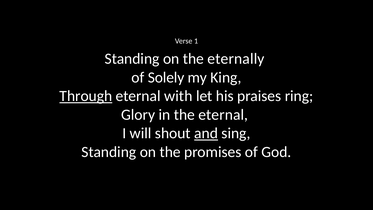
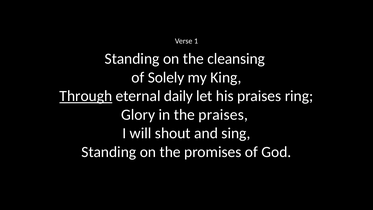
eternally: eternally -> cleansing (236, 59)
with: with -> daily (178, 96)
the eternal: eternal -> praises (223, 115)
and underline: present -> none (206, 133)
